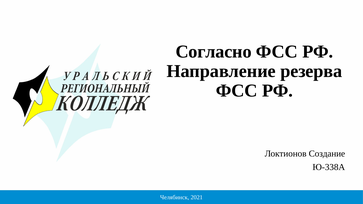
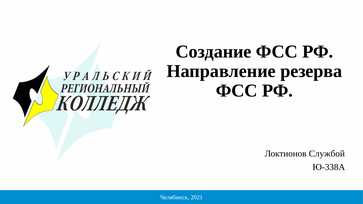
Согласно: Согласно -> Создание (214, 52)
Создание: Создание -> Службой (327, 154)
